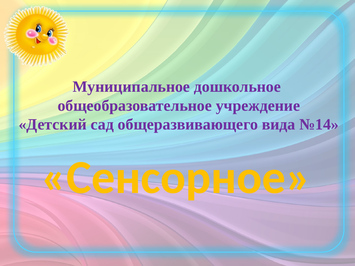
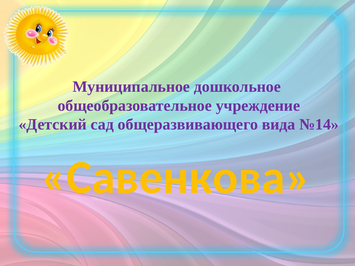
Сенсорное: Сенсорное -> Савенкова (176, 178)
